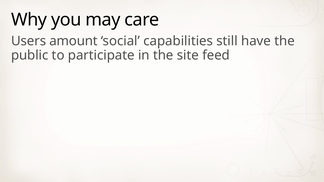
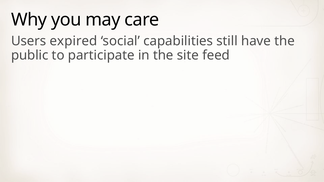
amount: amount -> expired (73, 41)
